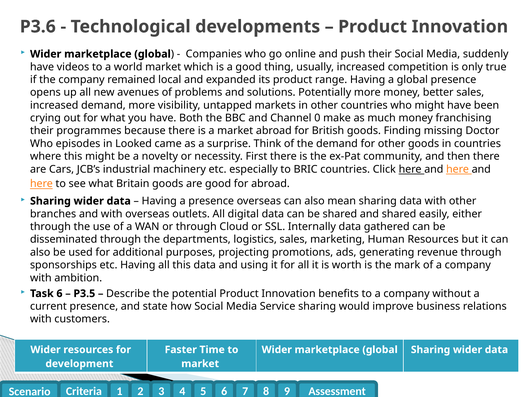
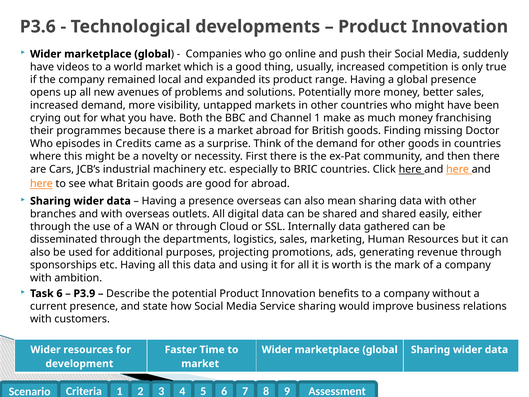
Channel 0: 0 -> 1 (317, 118)
Looked: Looked -> Credits (133, 143)
P3.5: P3.5 -> P3.9 (84, 293)
